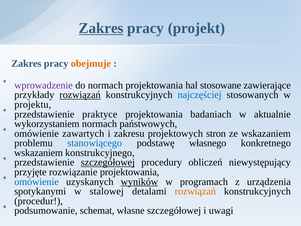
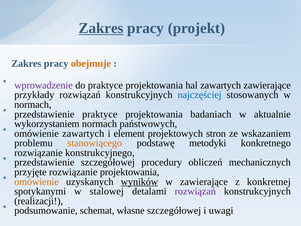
do normach: normach -> praktyce (105, 85)
hal stosowane: stosowane -> zawartych (221, 85)
rozwiązań underline: present -> none (80, 95)
projektu: projektu -> normach (33, 104)
zakresu: zakresu -> element (129, 133)
stanowiącego colour: blue -> orange (95, 143)
własnego: własnego -> metodyki (208, 143)
wskazaniem: wskazaniem -> rozwiązanie (38, 153)
szczegółowej underline: present -> none (108, 162)
niewystępujący: niewystępujący -> mechanicznych (260, 162)
omówienie colour: blue -> orange (37, 182)
w programach: programach -> zawierające (204, 182)
urządzenia: urządzenia -> konkretnej (269, 182)
rozwiązań colour: orange -> purple (195, 191)
procedur: procedur -> realizacji (39, 201)
